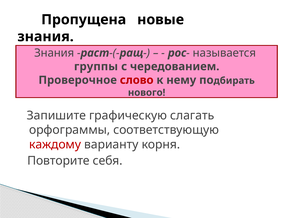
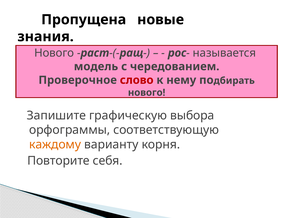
Знания: Знания -> Нового (54, 53)
группы: группы -> модель (96, 67)
слагать: слагать -> выбора (192, 116)
каждому colour: red -> orange (55, 145)
